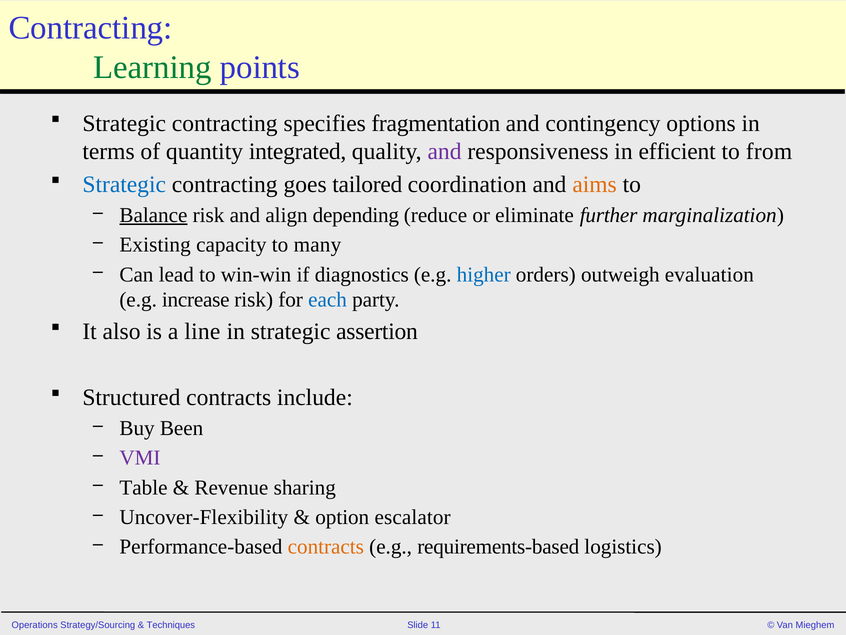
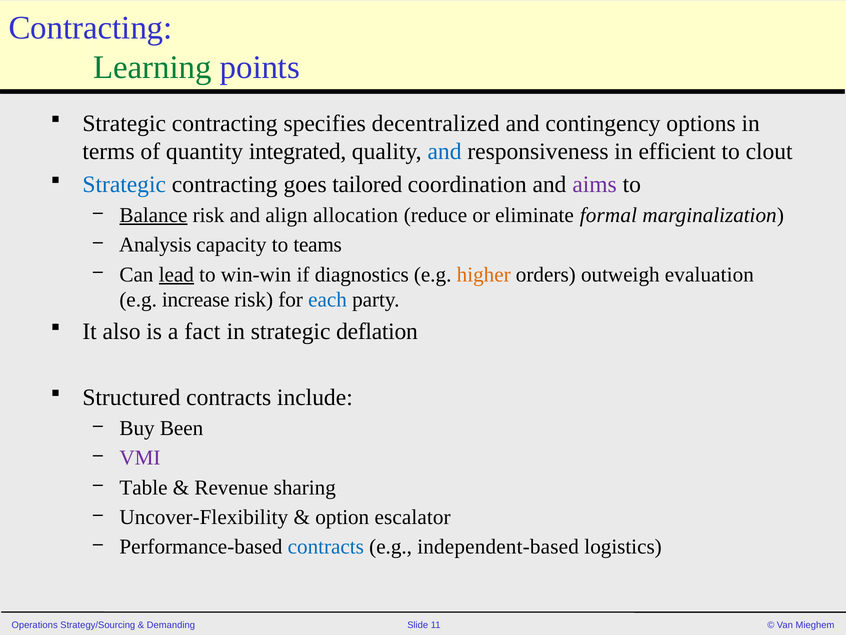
fragmentation: fragmentation -> decentralized (436, 123)
and colour: purple -> blue (445, 151)
from: from -> clout (769, 151)
aims colour: orange -> purple (595, 184)
depending: depending -> allocation (356, 215)
further: further -> formal (608, 215)
Existing: Existing -> Analysis (155, 245)
many: many -> teams (318, 245)
lead underline: none -> present (176, 274)
higher colour: blue -> orange (484, 274)
line: line -> fact (202, 331)
assertion: assertion -> deflation (377, 331)
contracts colour: orange -> blue (326, 546)
requirements-based: requirements-based -> independent-based (498, 546)
Techniques: Techniques -> Demanding (171, 625)
